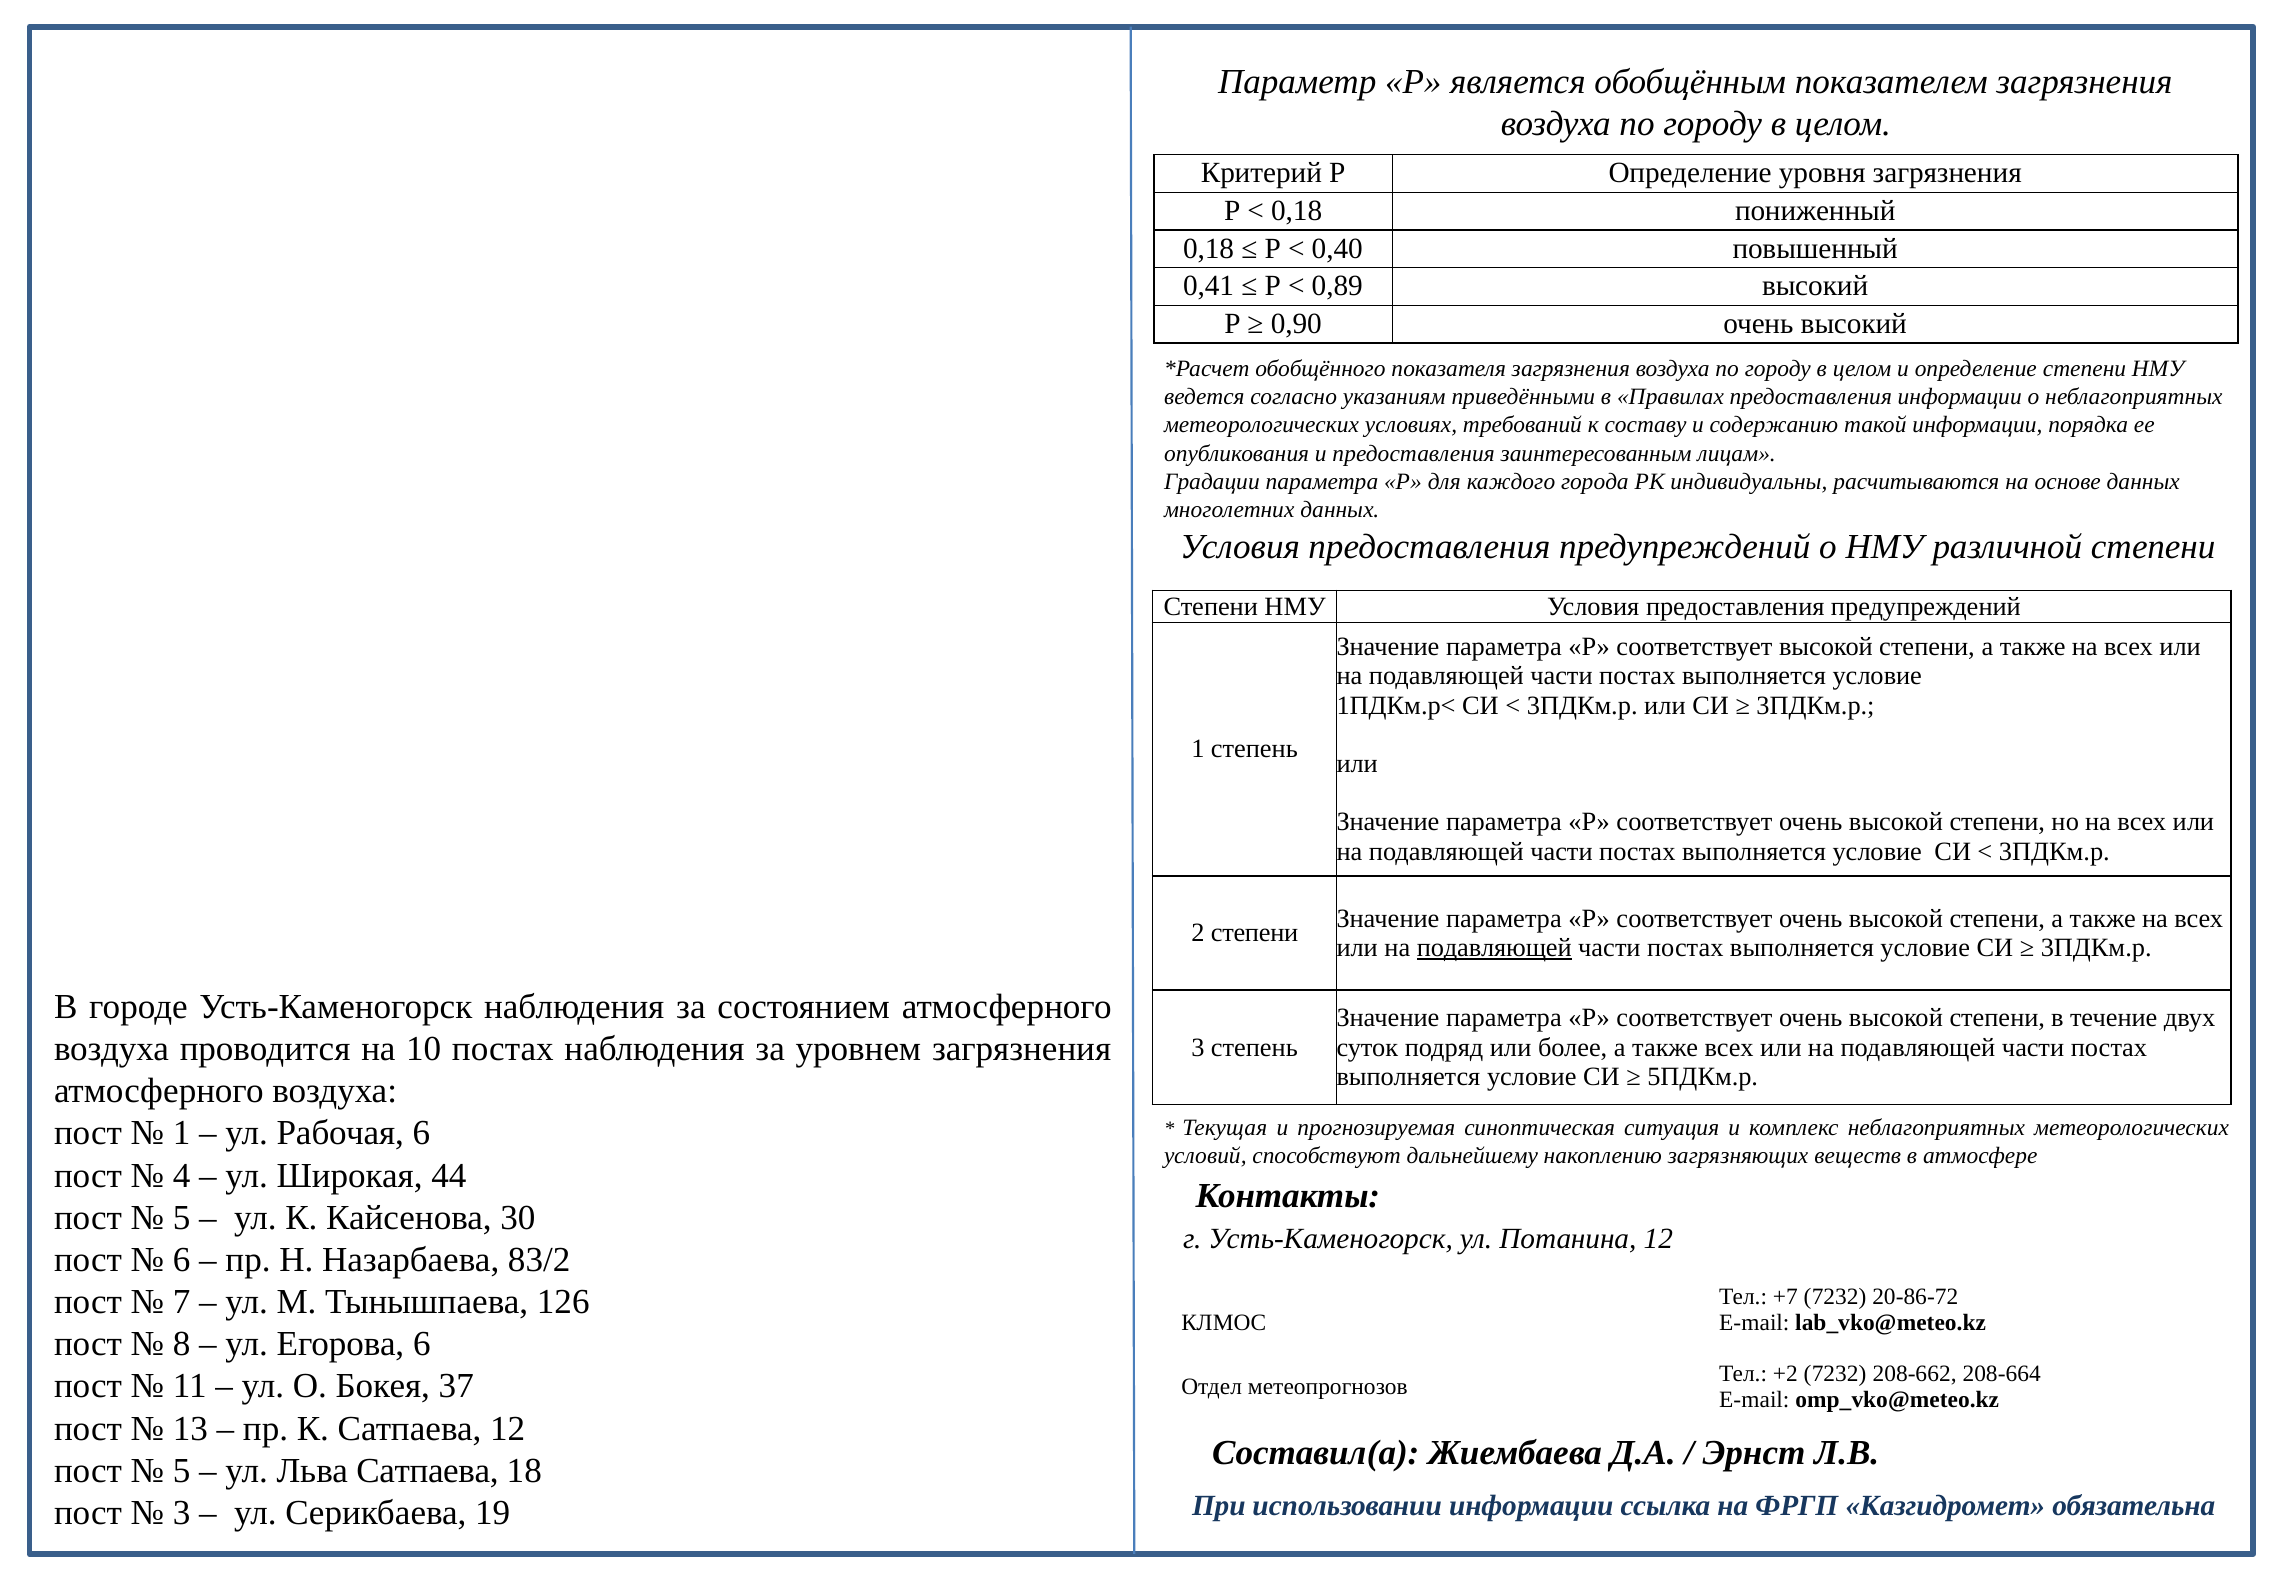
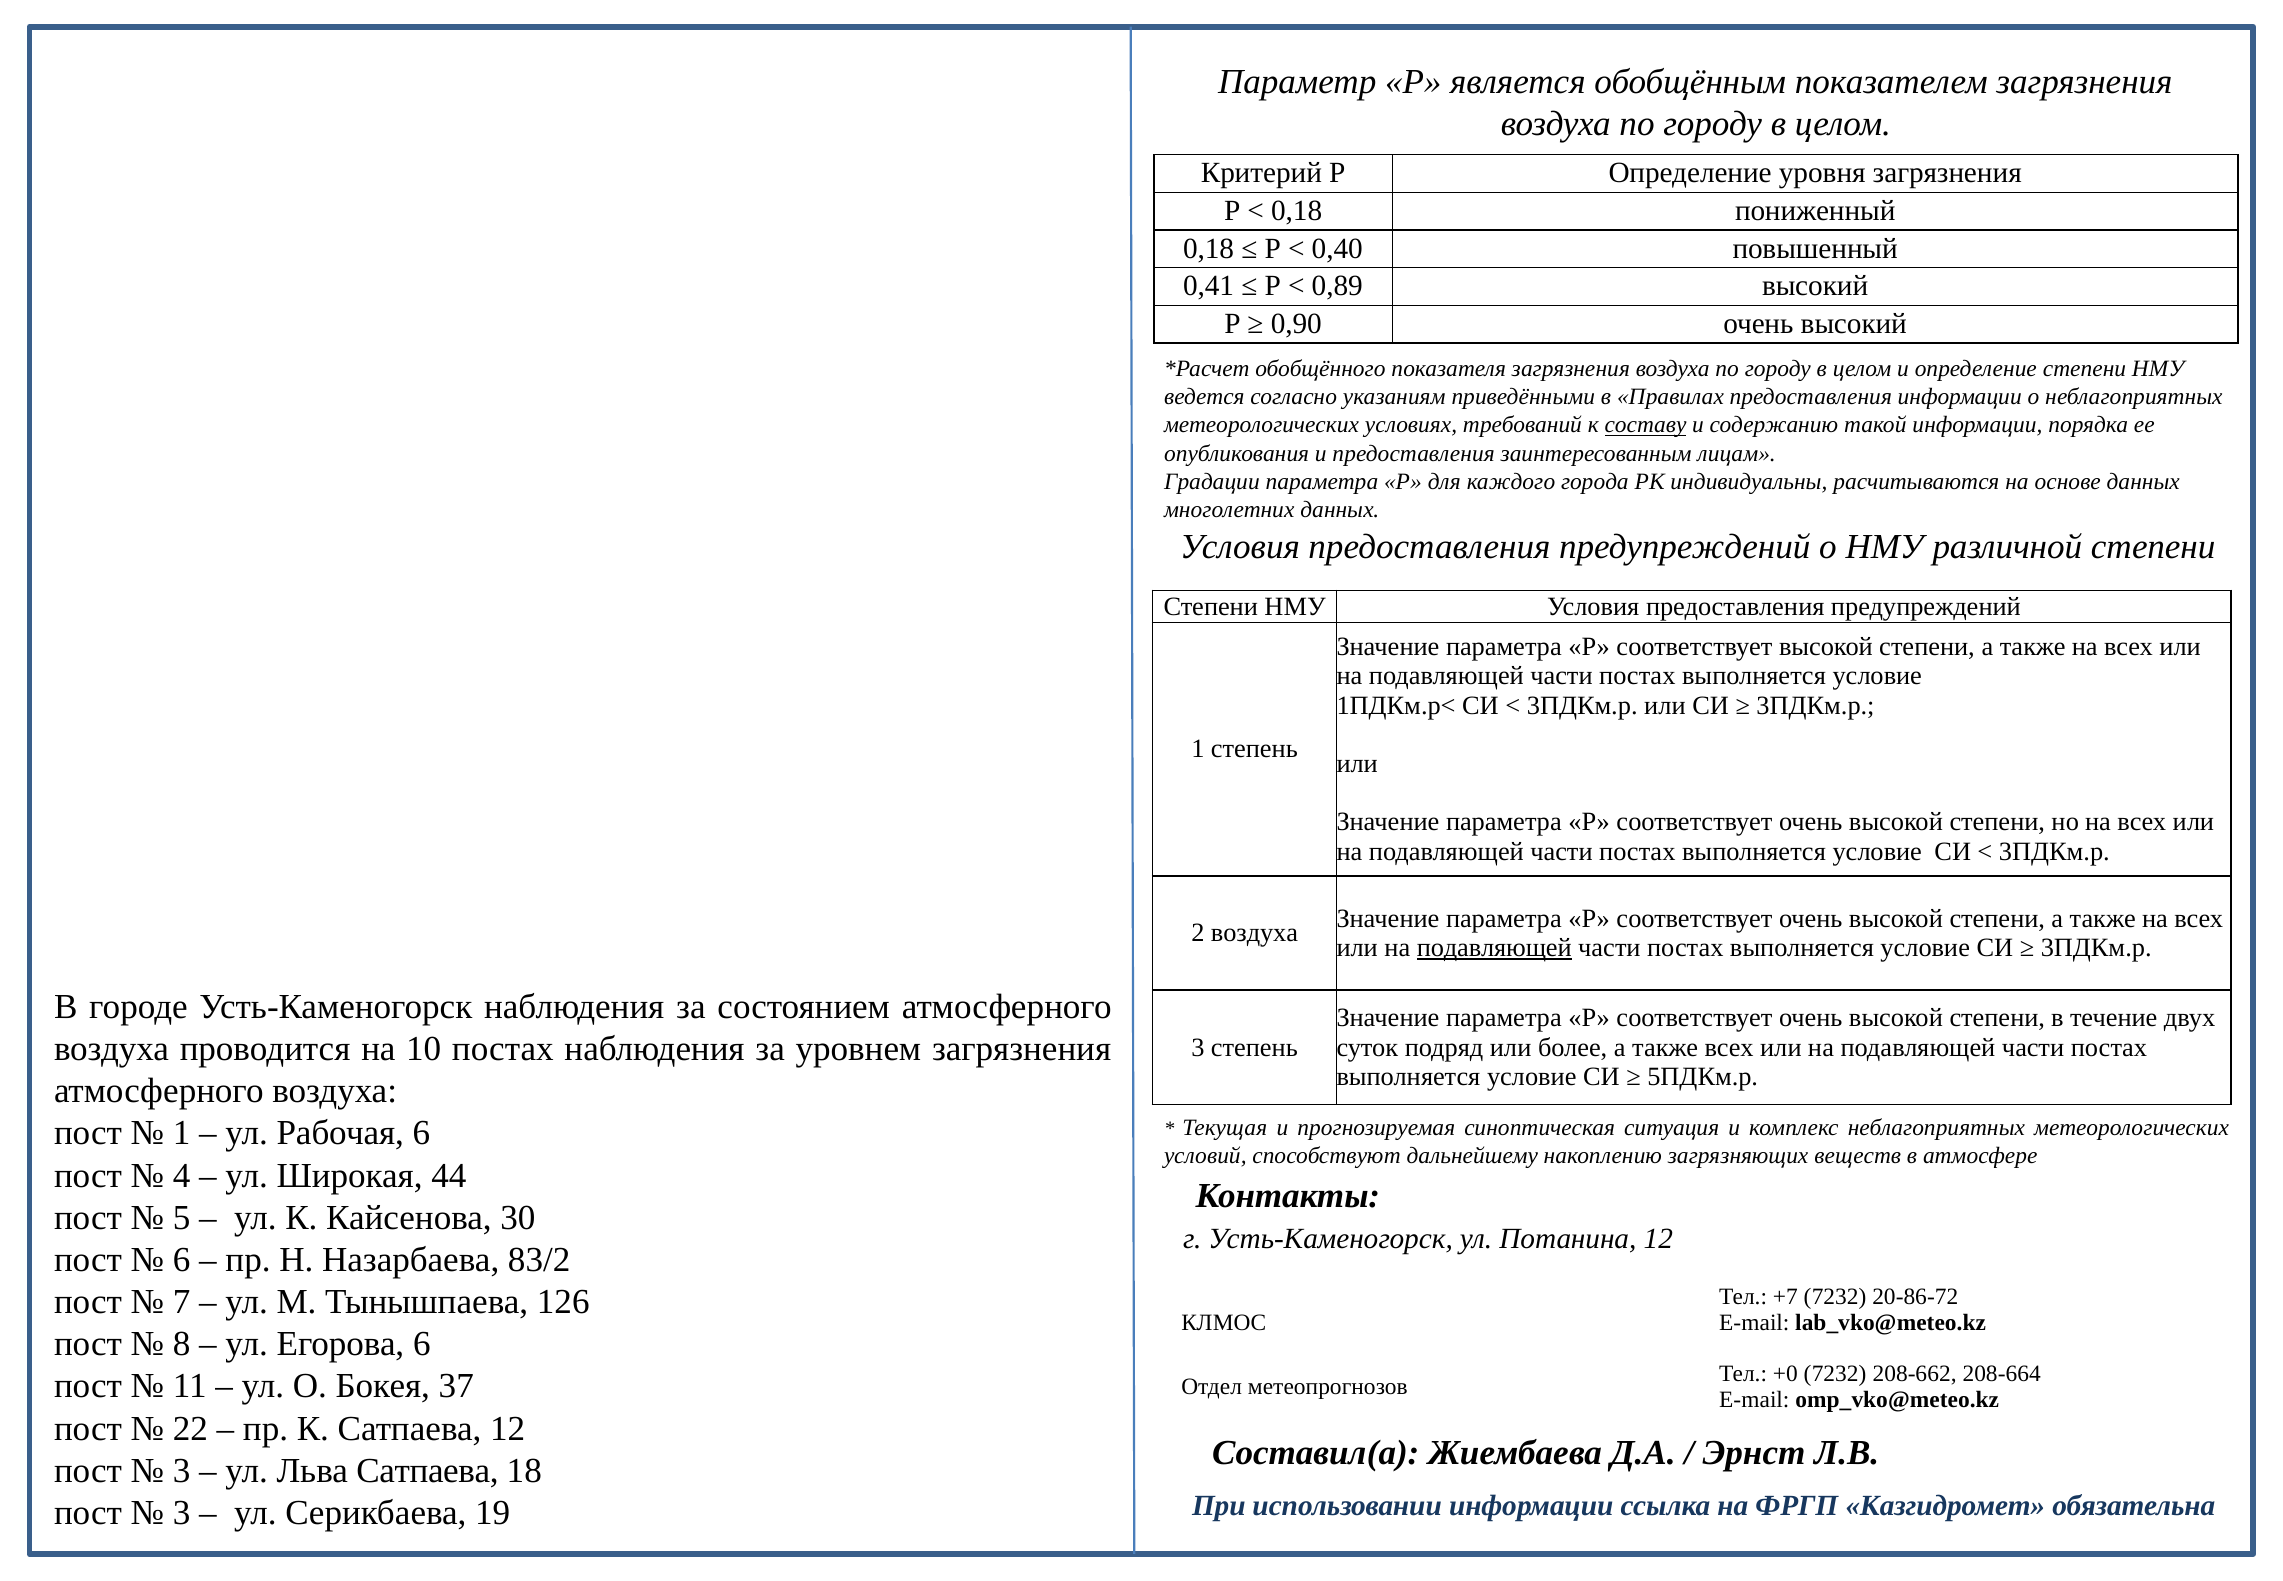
составу underline: none -> present (1646, 425)
2 степени: степени -> воздуха (1254, 933)
+2: +2 -> +0 (1785, 1374)
13: 13 -> 22 (190, 1428)
5: 5 -> 3 (182, 1470)
